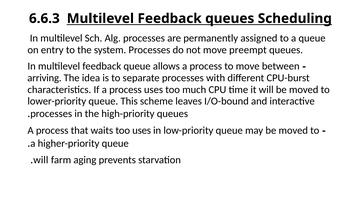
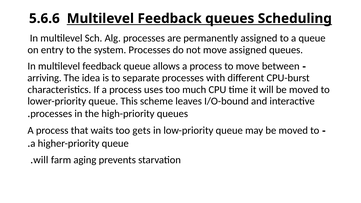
6.6.3: 6.6.3 -> 5.6.6 (44, 18)
move preempt: preempt -> assigned (248, 50)
too uses: uses -> gets (142, 130)
